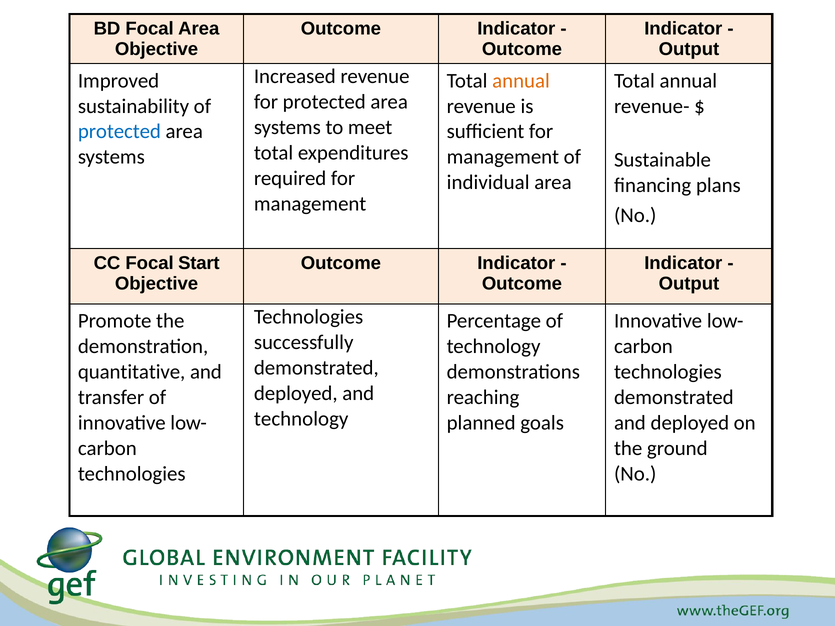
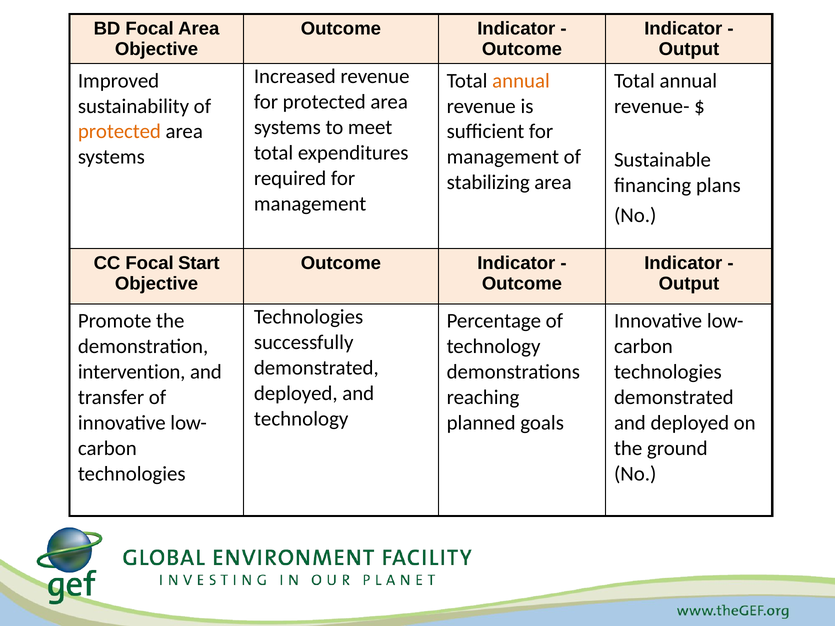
protected colour: blue -> orange (119, 132)
individual: individual -> stabilizing (488, 183)
quantitative: quantitative -> intervention (132, 372)
